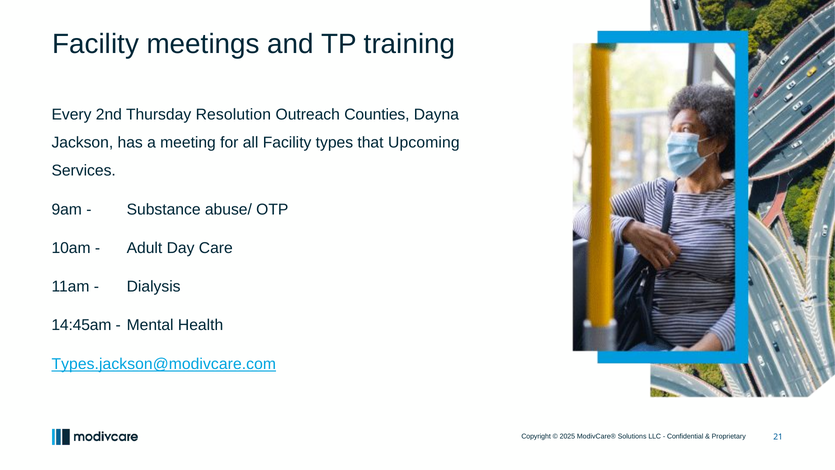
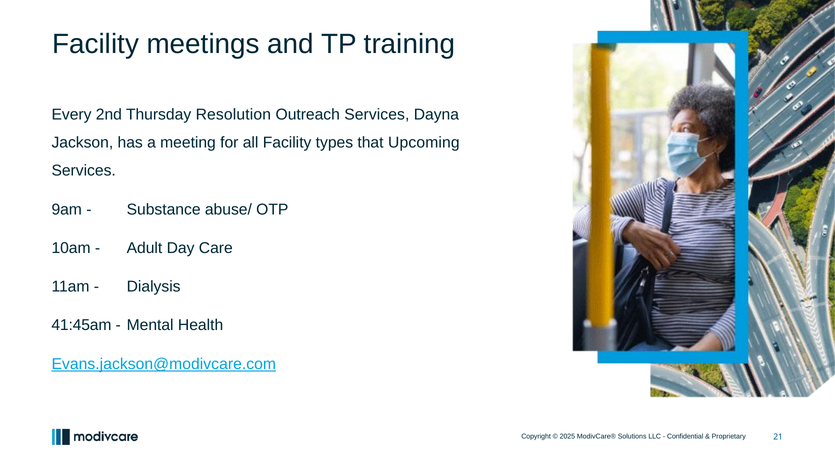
Outreach Counties: Counties -> Services (377, 114)
14:45am: 14:45am -> 41:45am (81, 325)
Types.jackson@modivcare.com: Types.jackson@modivcare.com -> Evans.jackson@modivcare.com (164, 364)
